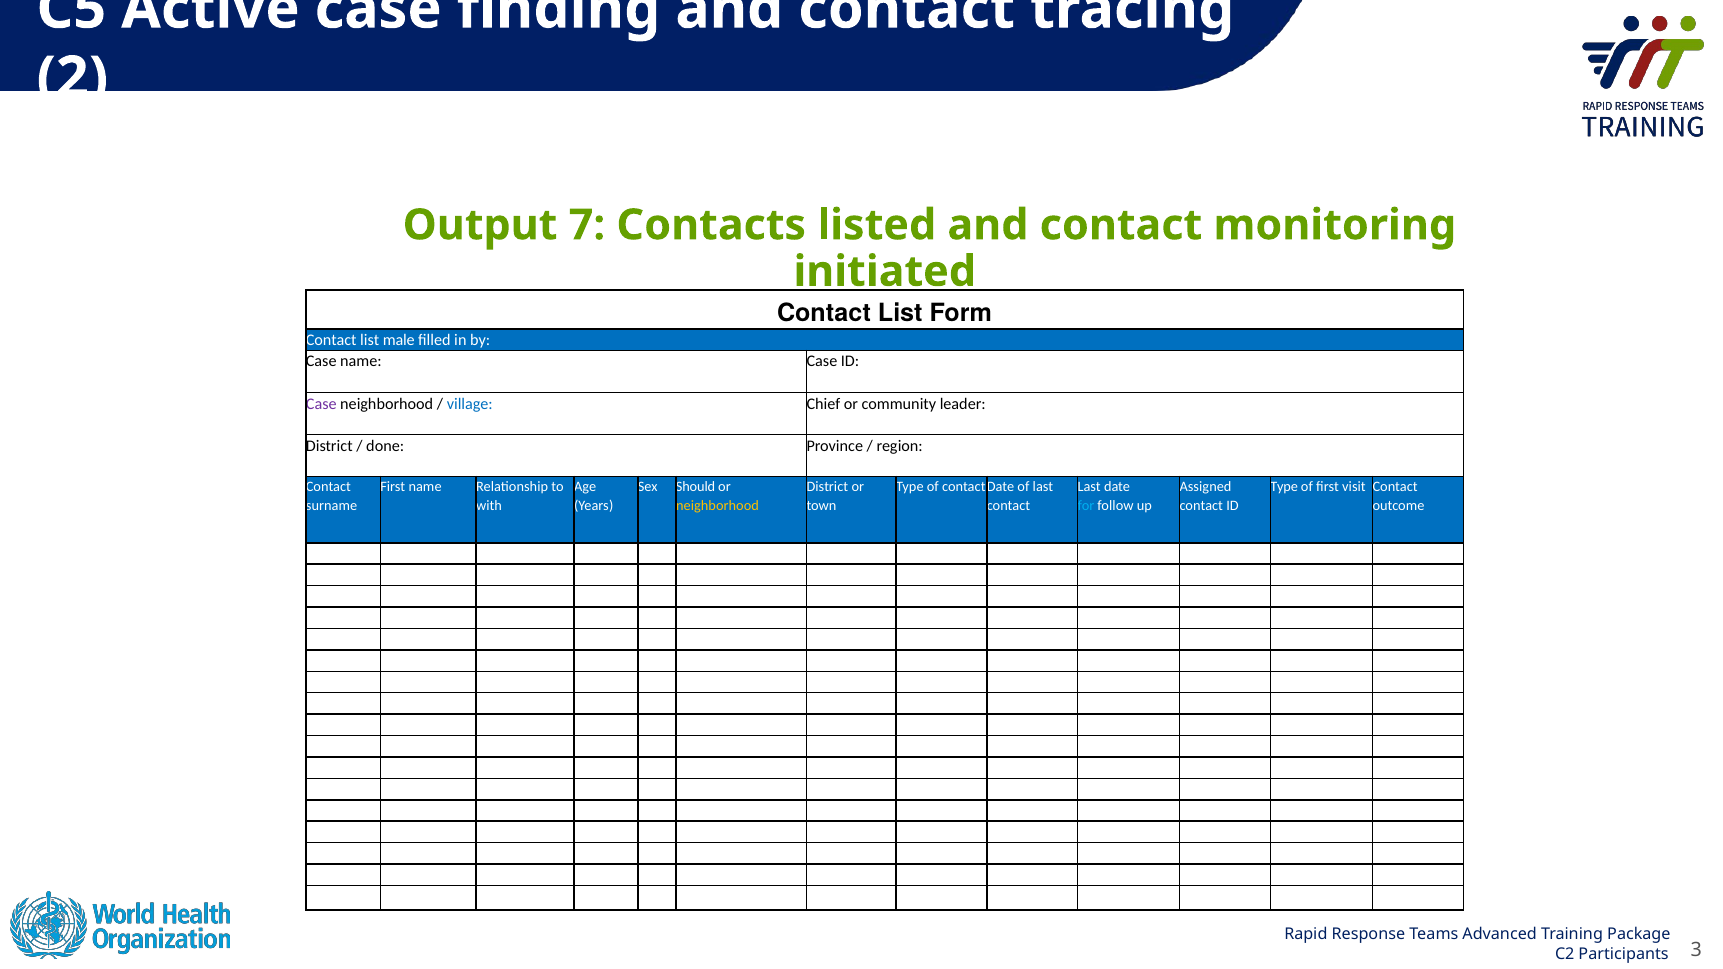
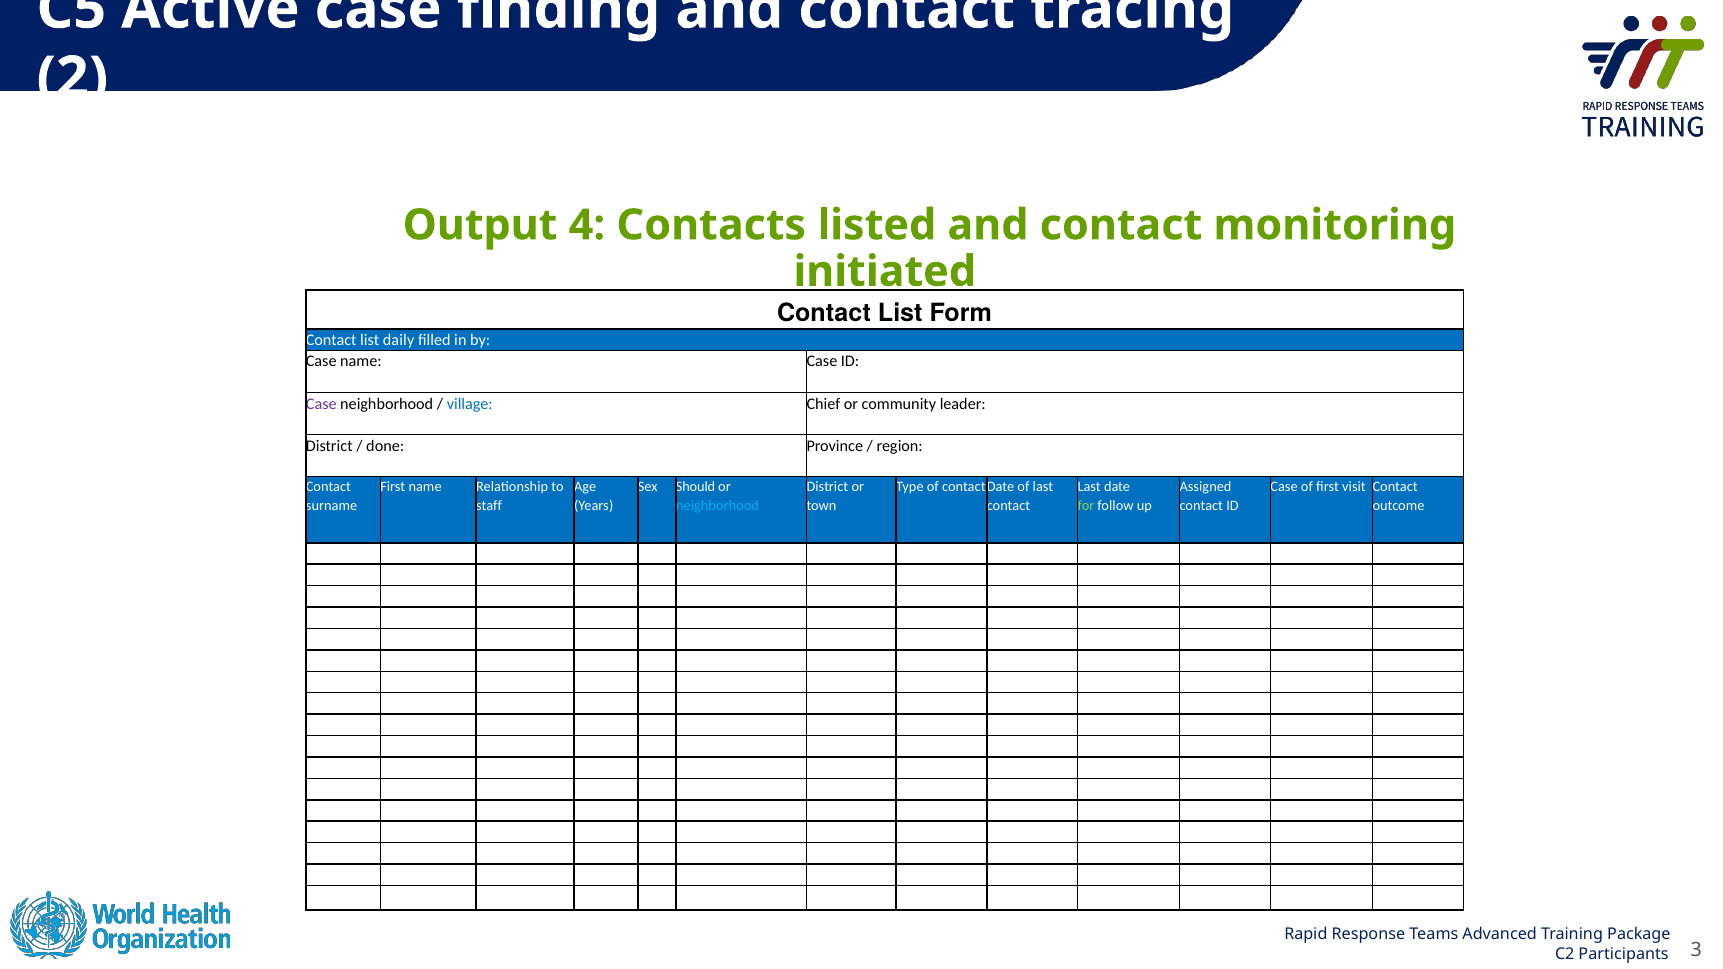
7: 7 -> 4 (587, 225)
male: male -> daily (399, 340)
Type: Type -> Case (1284, 487)
with: with -> staff (489, 506)
neighborhood colour: yellow -> light blue (718, 506)
for colour: light blue -> light green (1086, 506)
